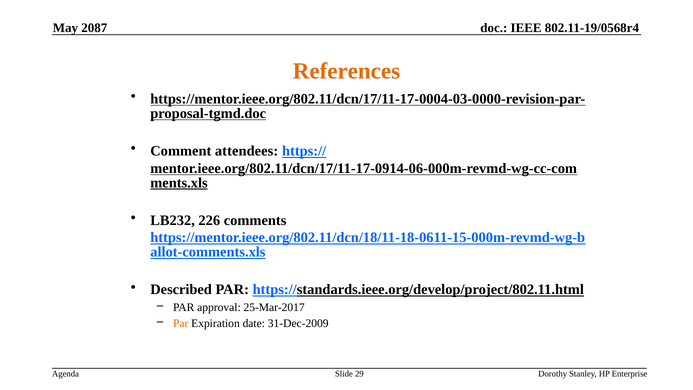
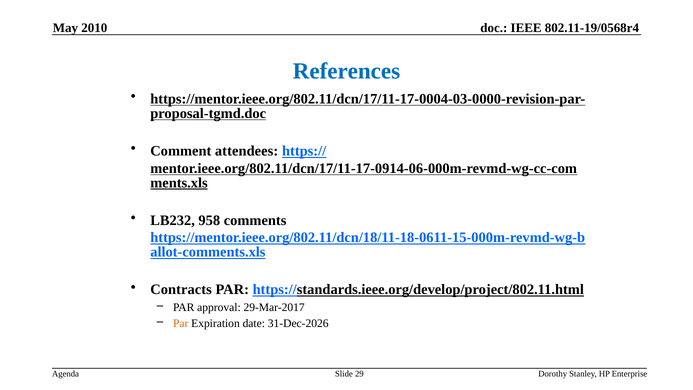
2087: 2087 -> 2010 (94, 28)
References colour: orange -> blue (346, 71)
226: 226 -> 958 (209, 220)
Described: Described -> Contracts (181, 290)
25-Mar-2017: 25-Mar-2017 -> 29-Mar-2017 (274, 307)
31-Dec-2009: 31-Dec-2009 -> 31-Dec-2026 (298, 323)
